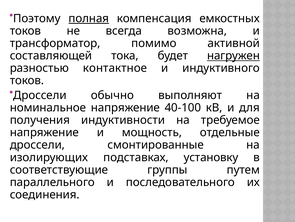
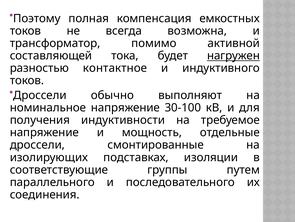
полная underline: present -> none (89, 18)
40-100: 40-100 -> 30-100 (183, 107)
установку: установку -> изоляции (211, 157)
